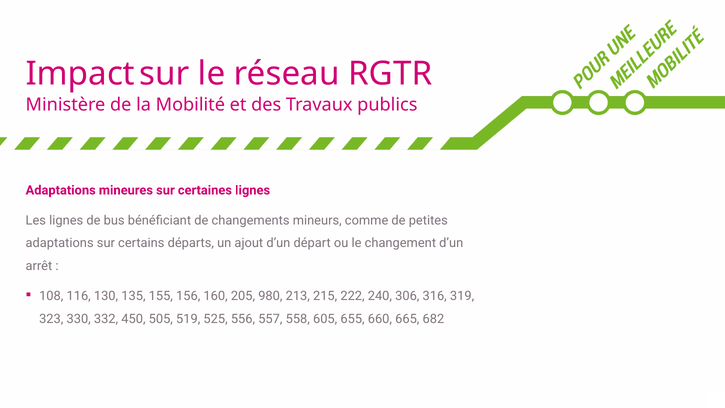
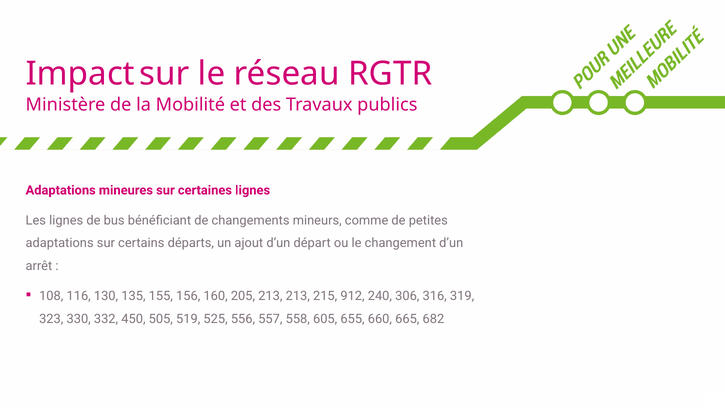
205 980: 980 -> 213 (270, 296)
222: 222 -> 912 (353, 296)
